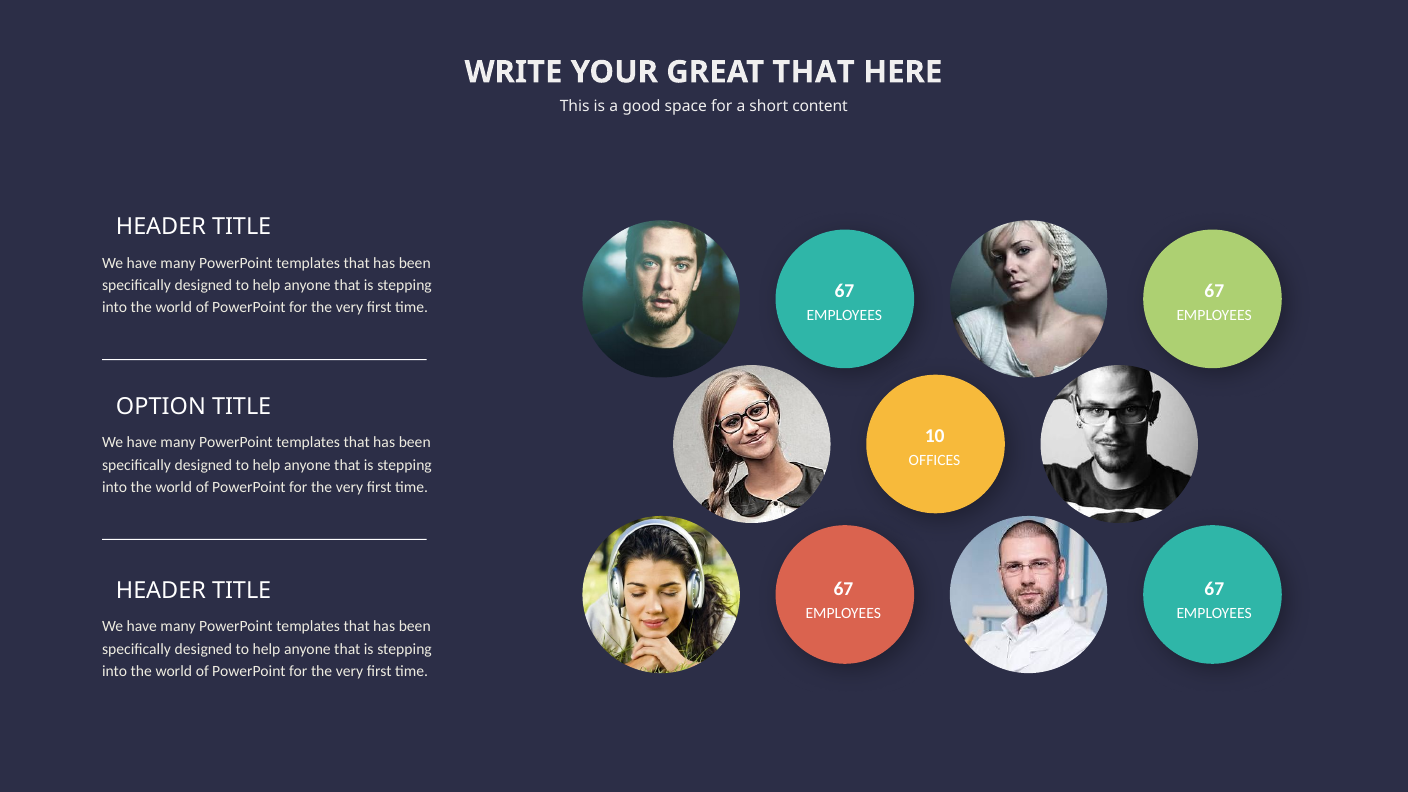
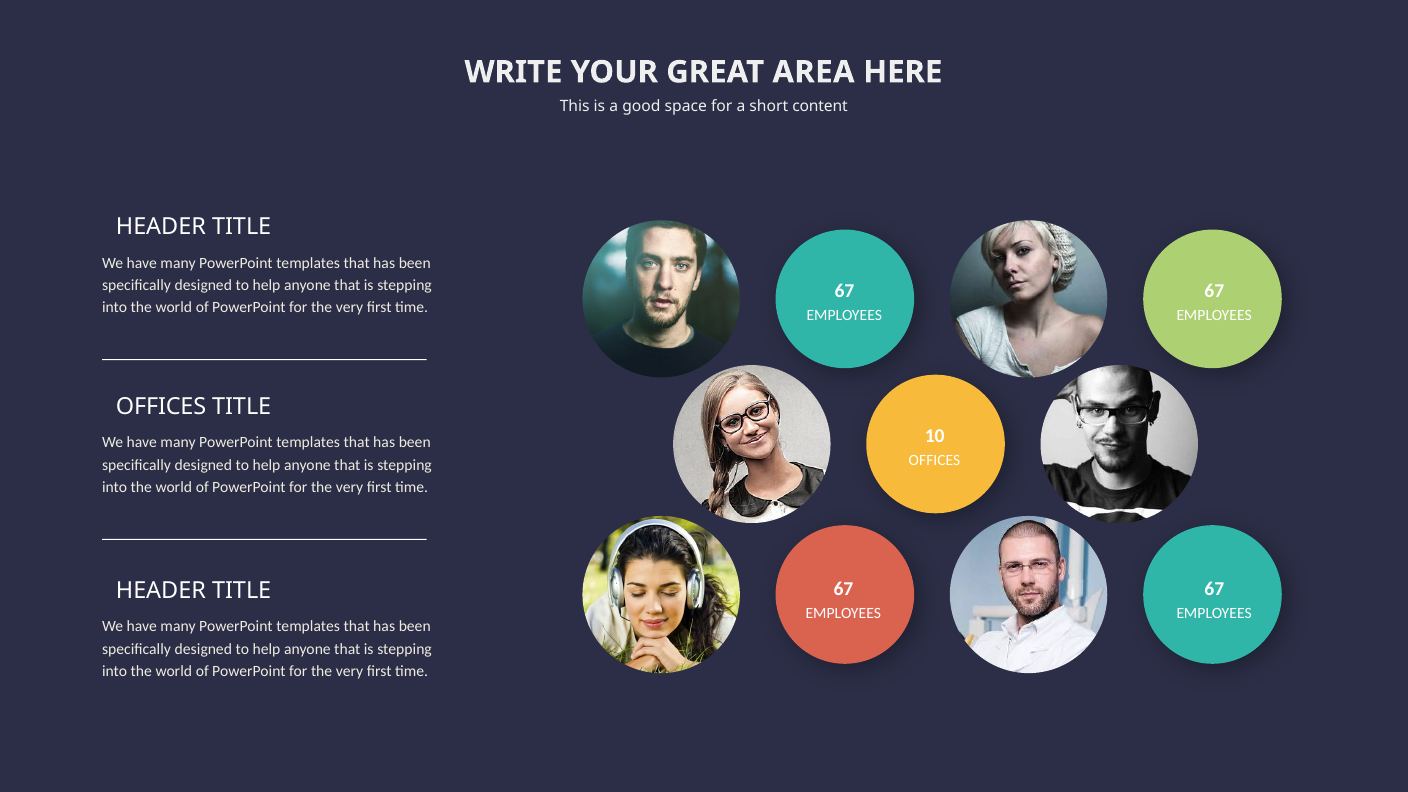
GREAT THAT: THAT -> AREA (813, 72)
OPTION: OPTION -> OFFICES (161, 406)
